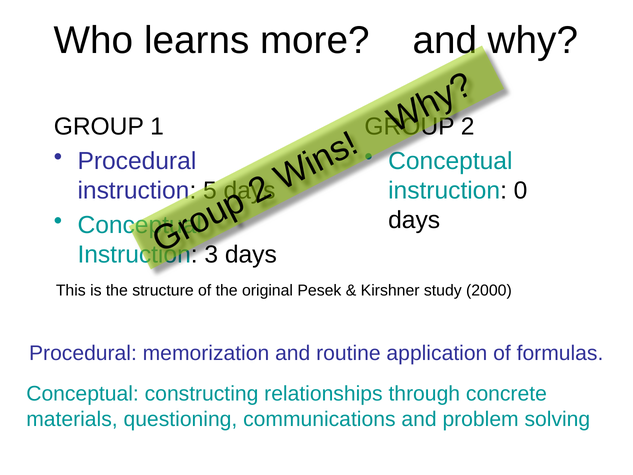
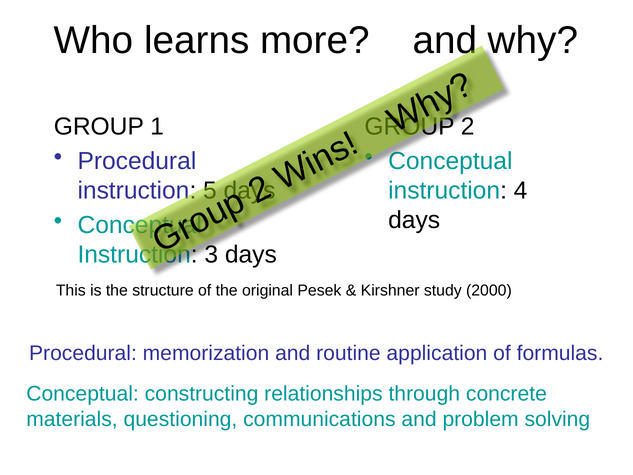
0: 0 -> 4 (521, 190)
